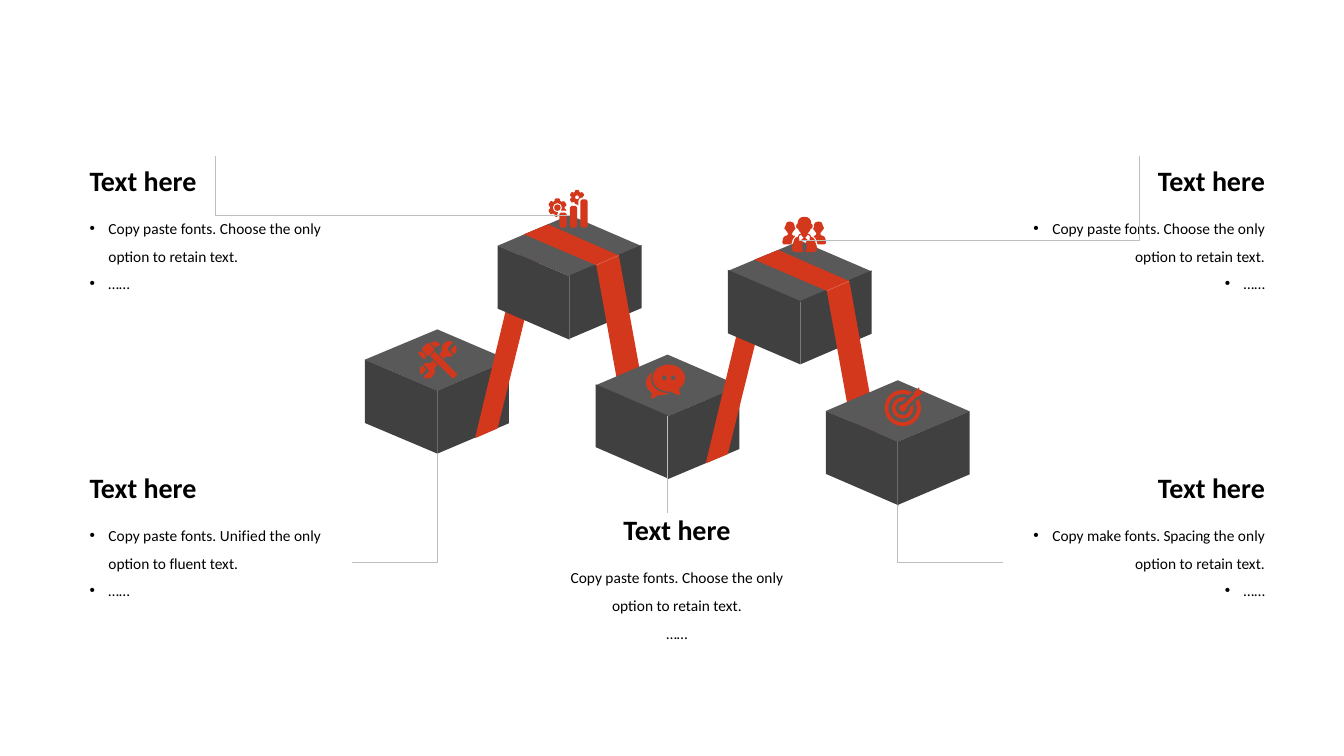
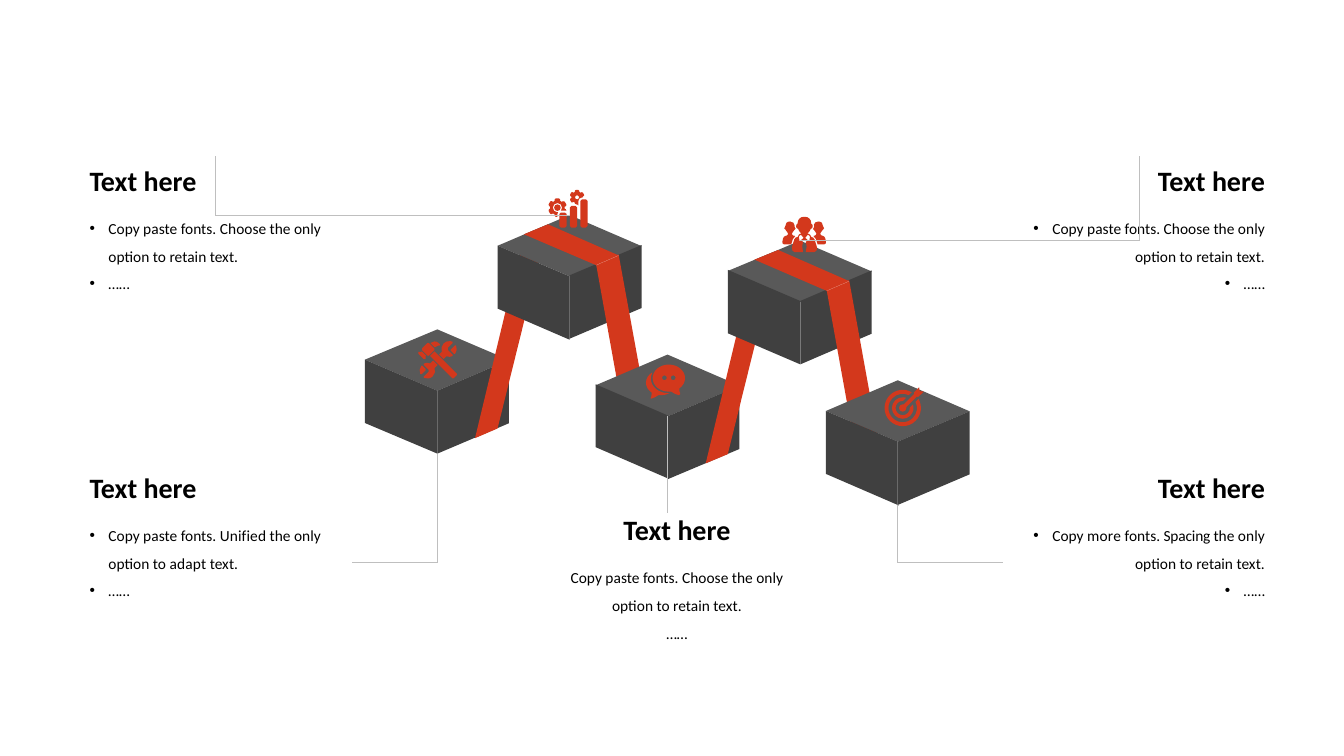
make: make -> more (1104, 536)
fluent: fluent -> adapt (188, 564)
